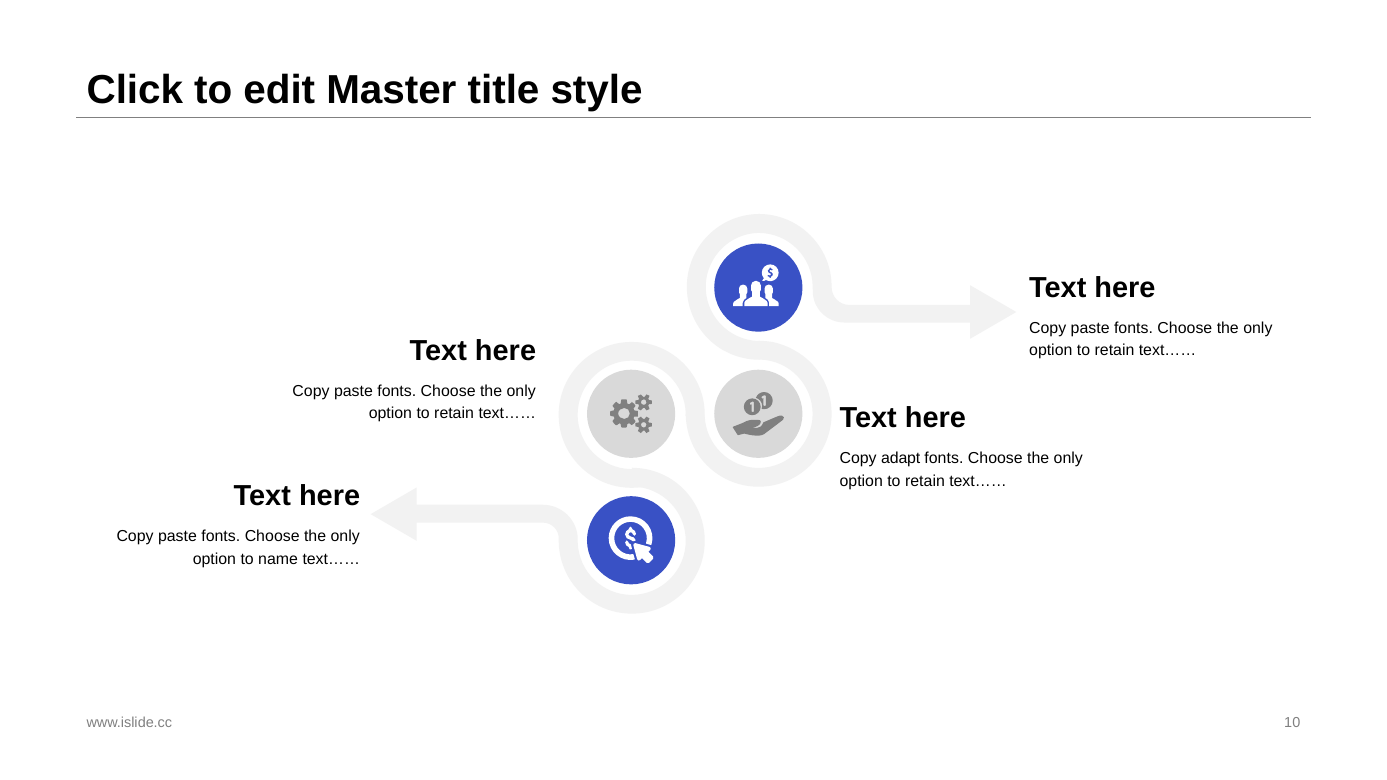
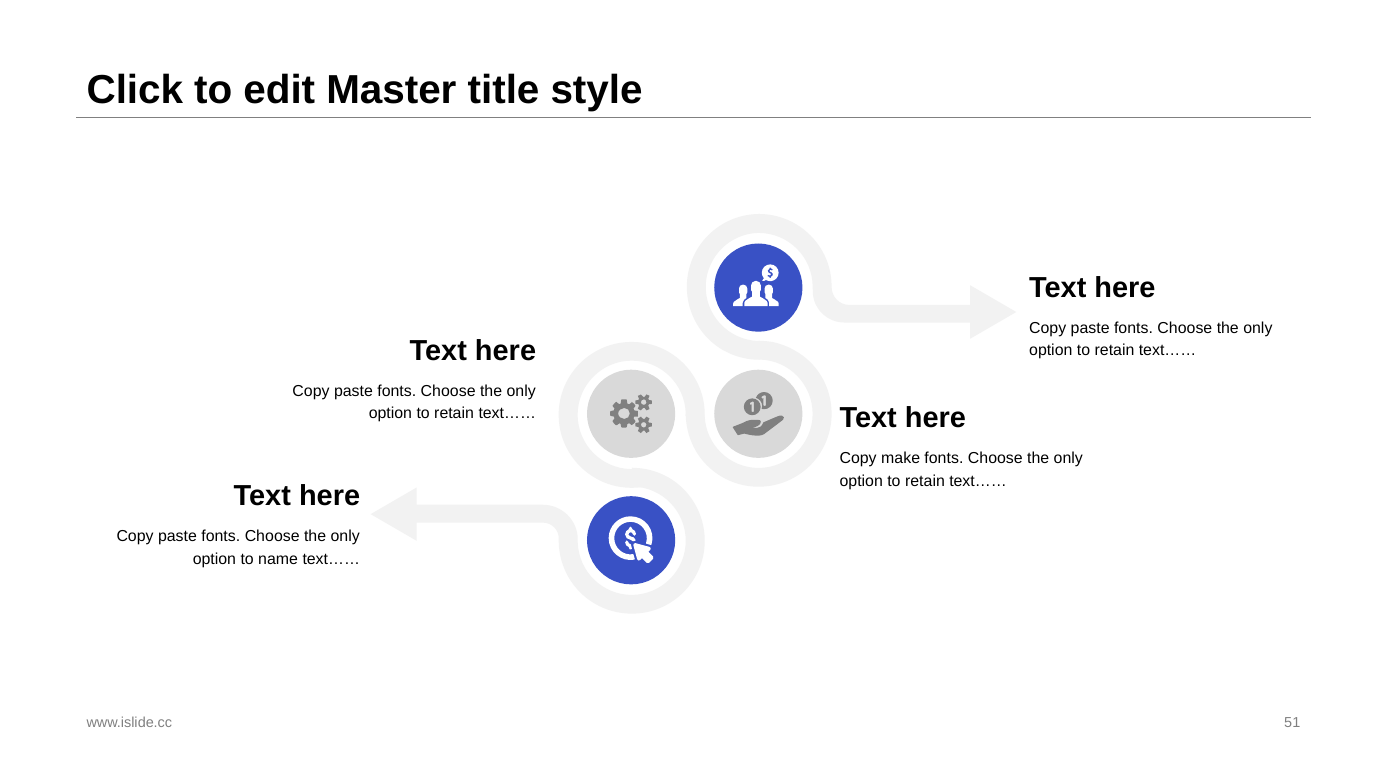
adapt: adapt -> make (901, 459)
10: 10 -> 51 (1292, 723)
